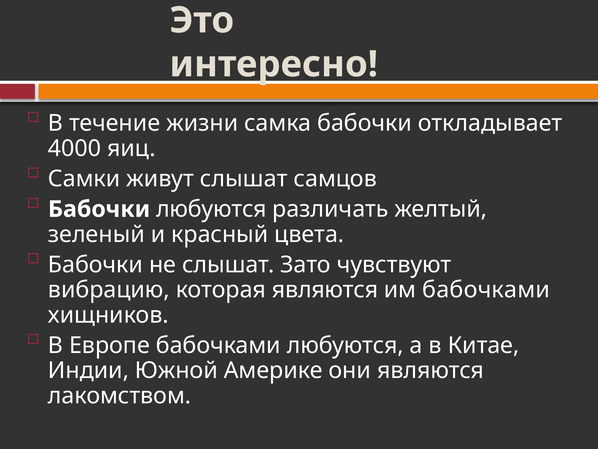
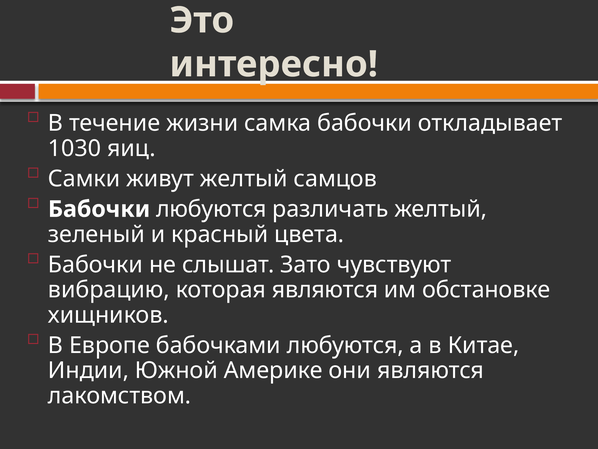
4000: 4000 -> 1030 (75, 148)
живут слышат: слышат -> желтый (244, 179)
им бабочками: бабочками -> обстановке (486, 290)
